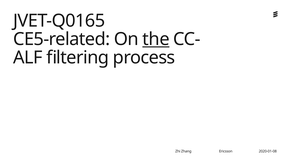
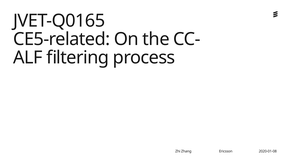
the underline: present -> none (156, 39)
